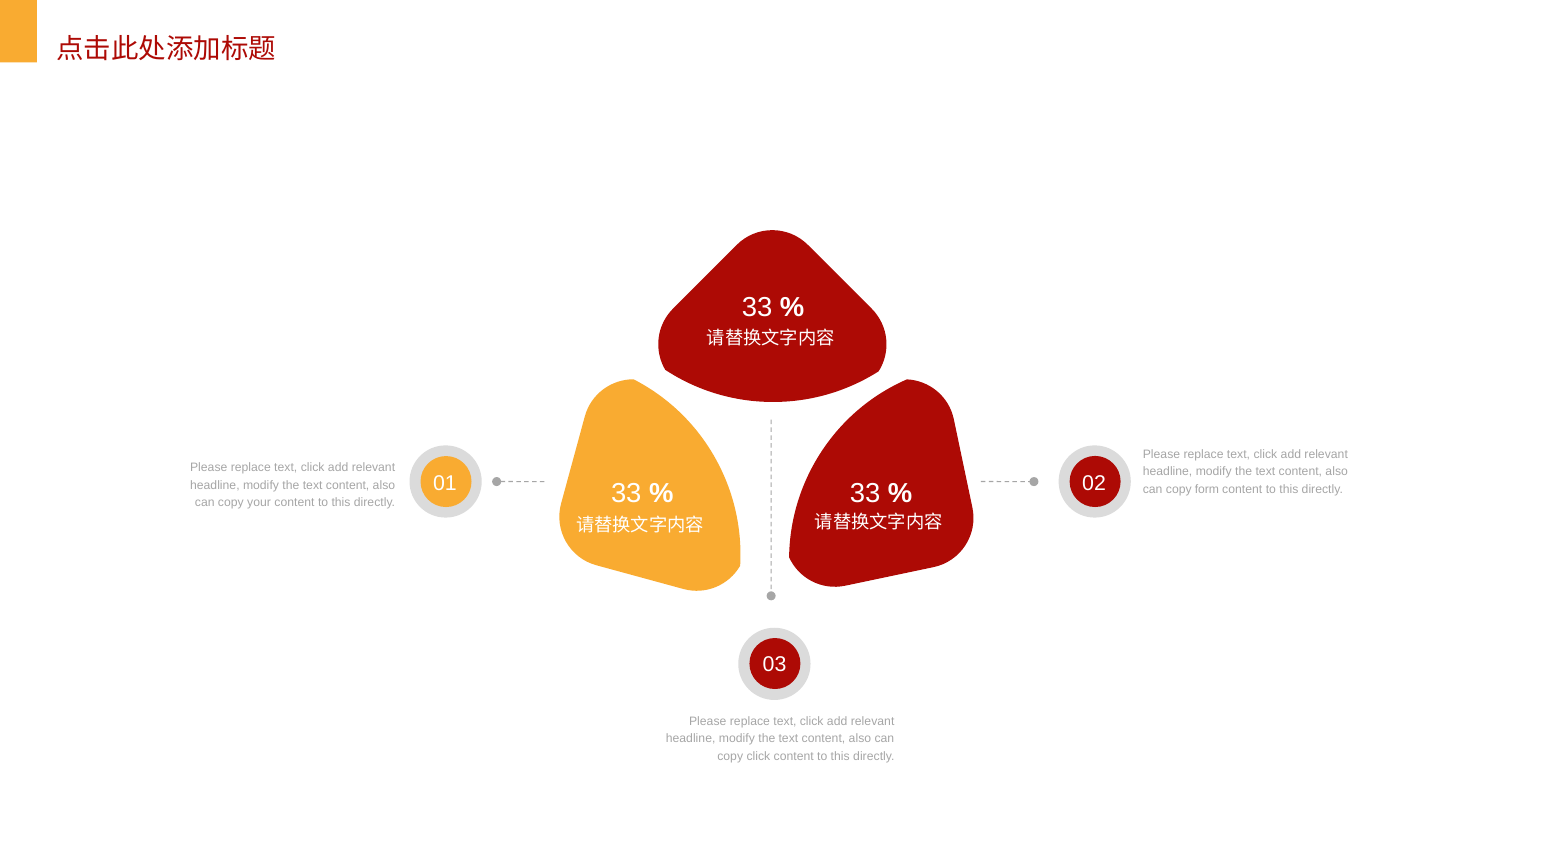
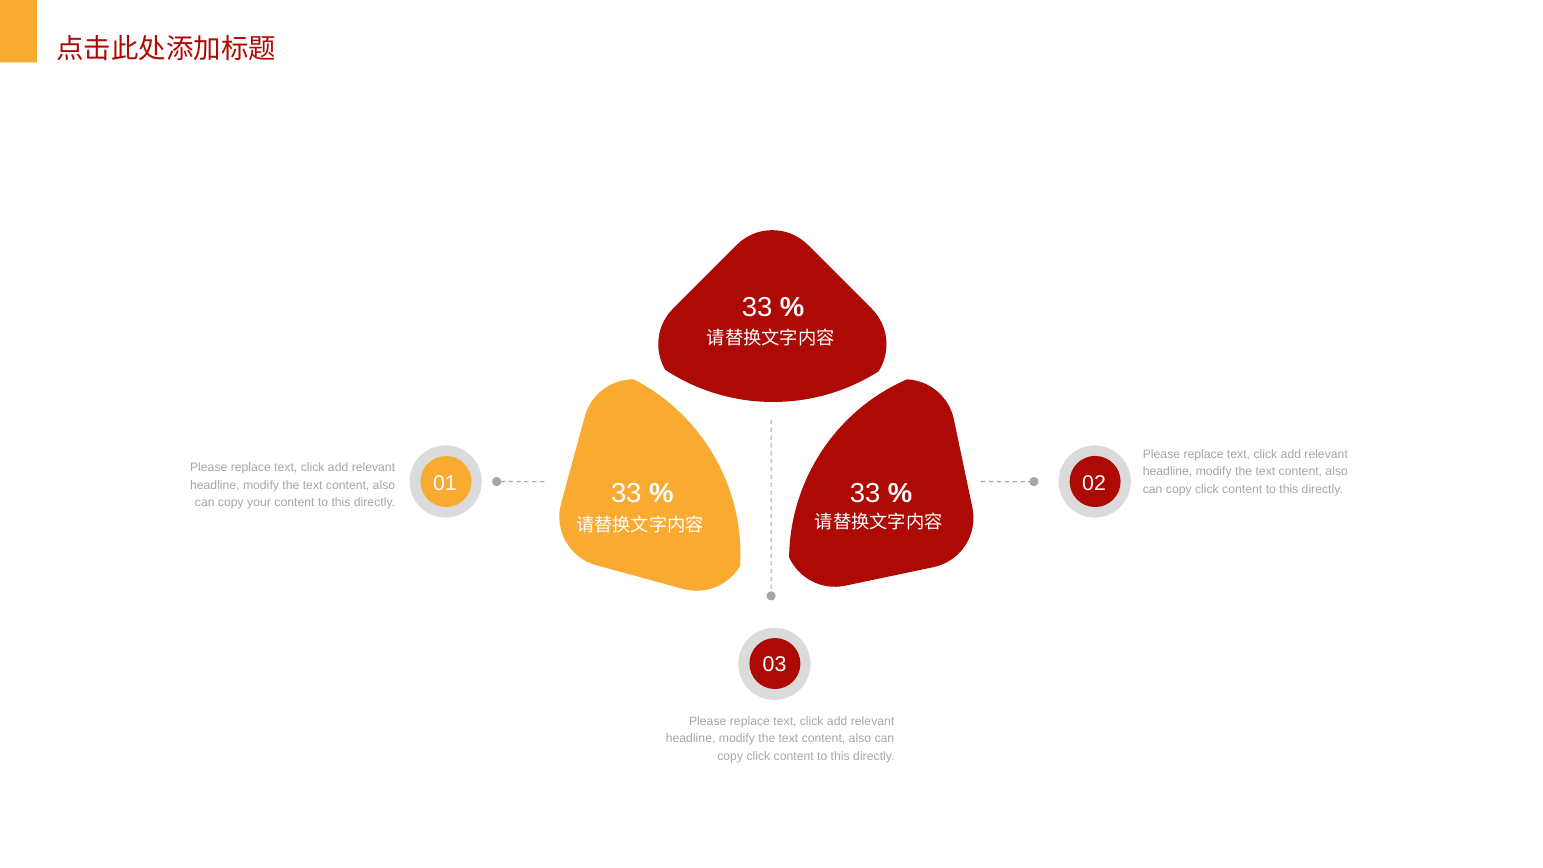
form: form -> click (1207, 489)
